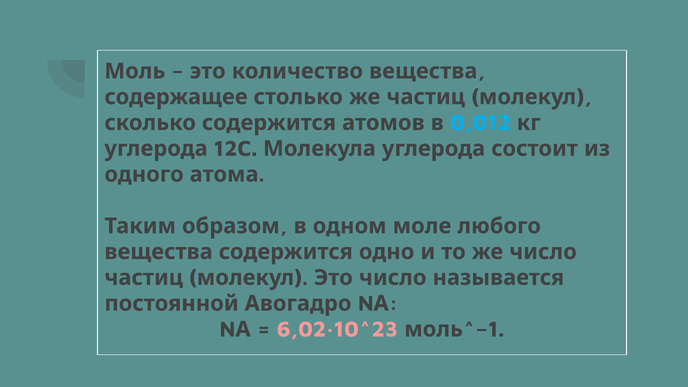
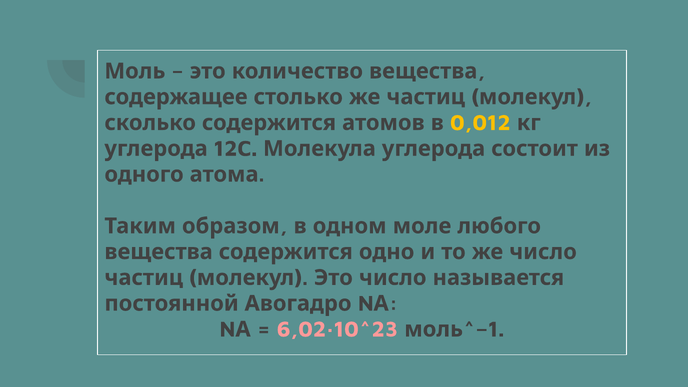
0,012 colour: light blue -> yellow (480, 123)
